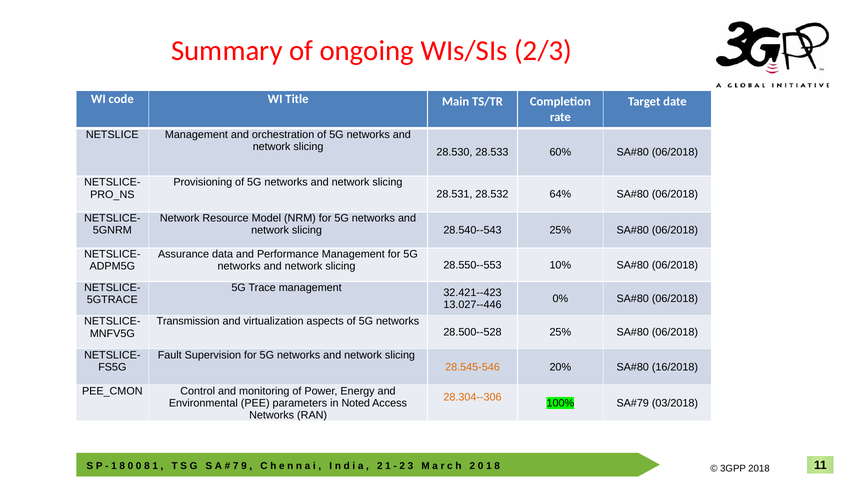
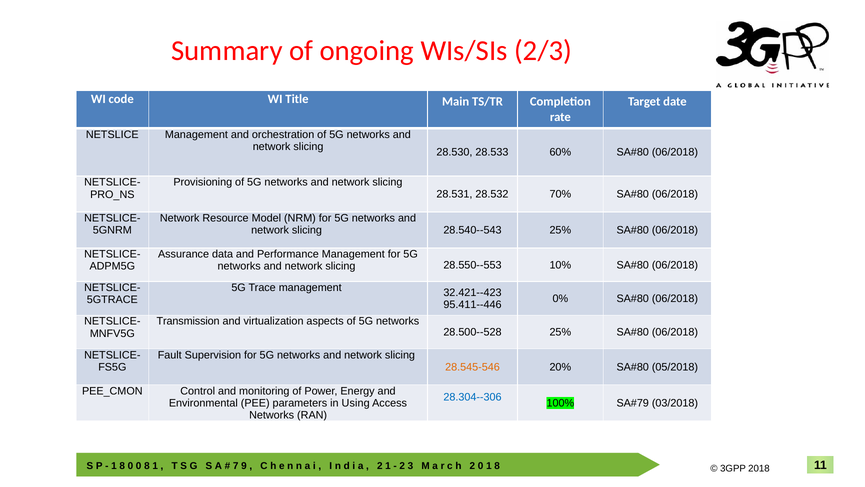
64%: 64% -> 70% (560, 194)
13.027--446: 13.027--446 -> 95.411--446 (472, 304)
16/2018: 16/2018 -> 05/2018 (675, 367)
28.304--306 colour: orange -> blue (472, 397)
Noted: Noted -> Using (356, 403)
